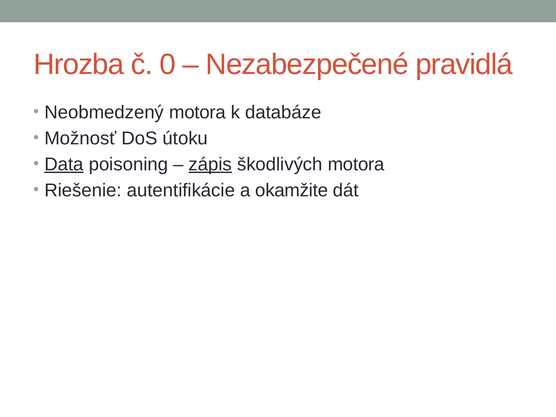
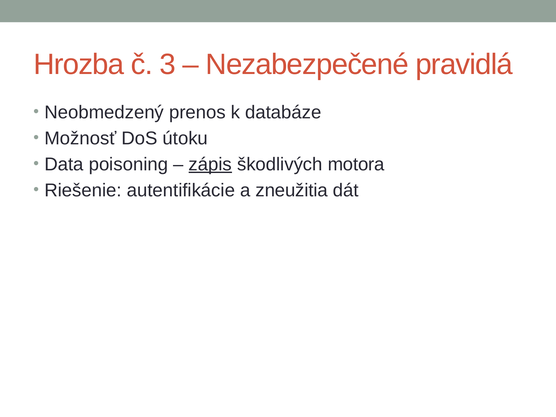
0: 0 -> 3 (168, 65)
Neobmedzený motora: motora -> prenos (197, 113)
Data underline: present -> none (64, 164)
okamžite: okamžite -> zneužitia (292, 190)
